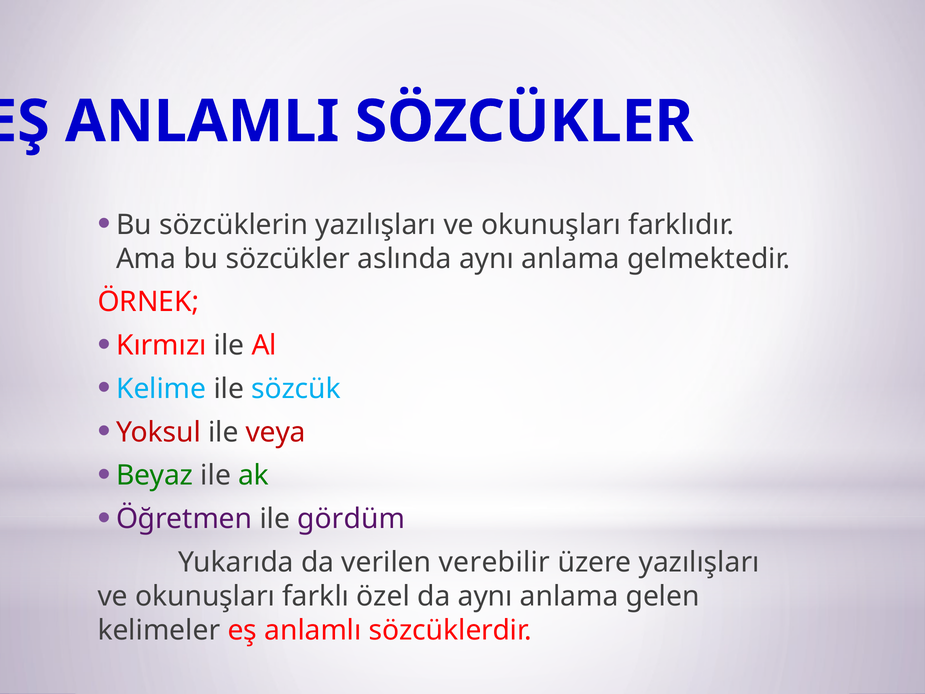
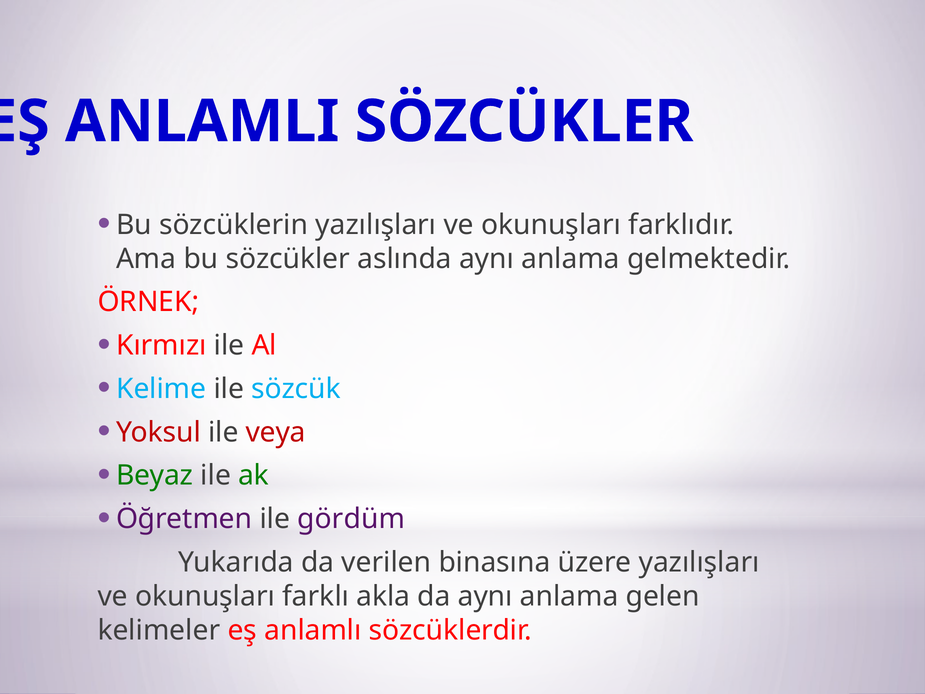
verebilir: verebilir -> binasına (495, 562)
özel: özel -> akla (383, 596)
